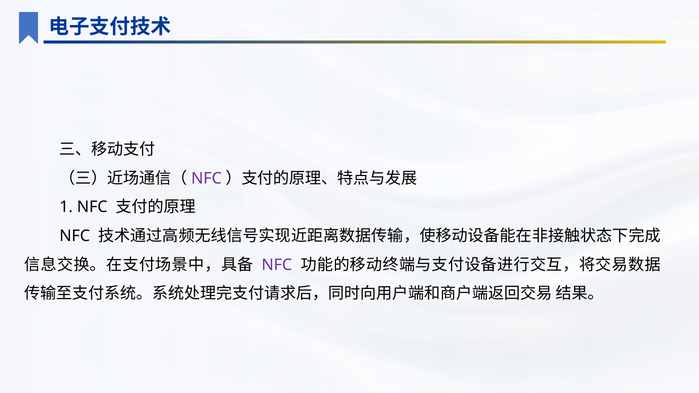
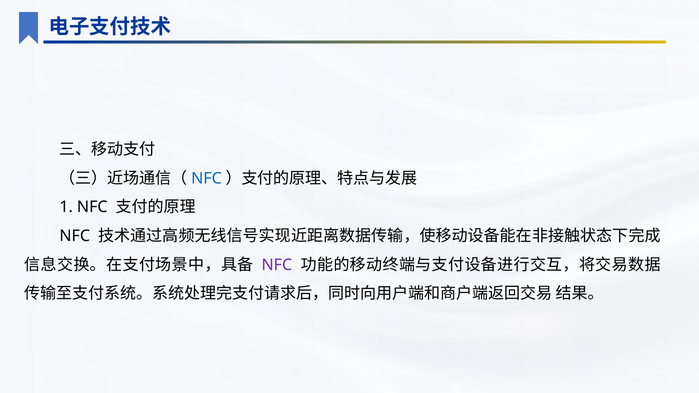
NFC colour: purple -> blue (206, 178)
